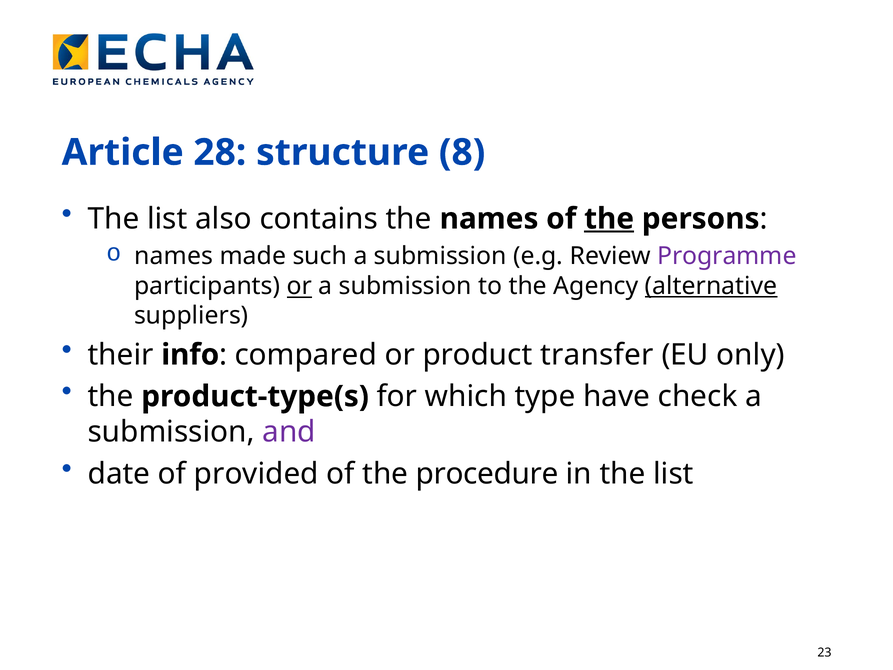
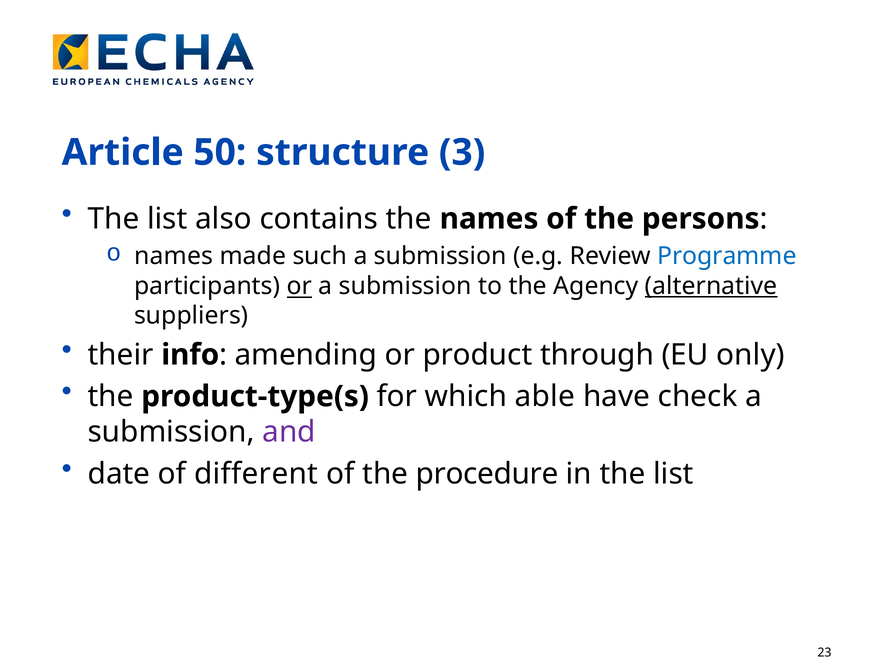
28: 28 -> 50 (220, 152)
8: 8 -> 3 (462, 152)
the underline: present -> none (609, 219)
Programme colour: purple -> blue (727, 256)
compared: compared -> amending (306, 355)
transfer: transfer -> through (597, 355)
type: type -> able (545, 396)
provided: provided -> different (256, 474)
